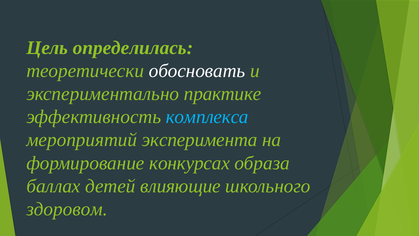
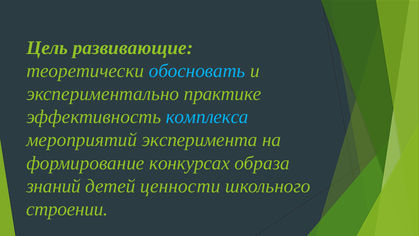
определилась: определилась -> развивающие (133, 48)
обосновать colour: white -> light blue (197, 71)
баллах: баллах -> знаний (54, 186)
влияющие: влияющие -> ценности (180, 186)
здоровом: здоровом -> строении (67, 209)
